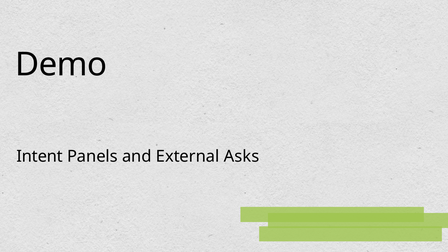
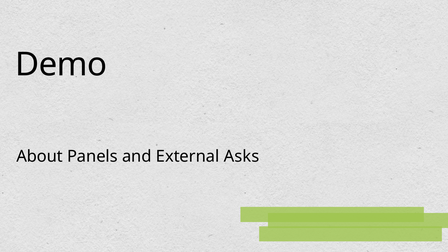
Intent: Intent -> About (40, 157)
